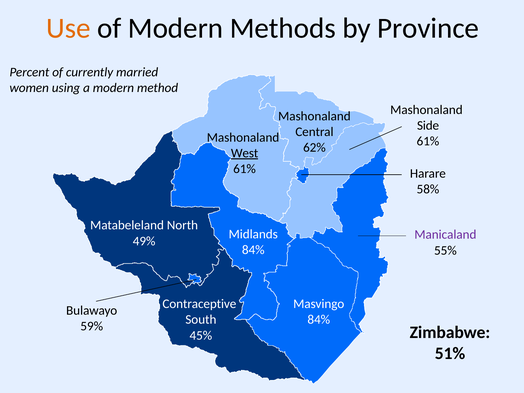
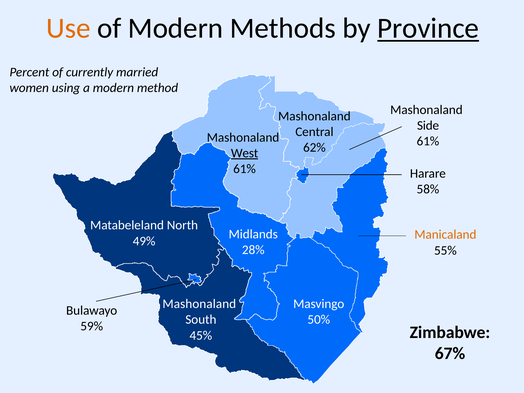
Province underline: none -> present (428, 28)
Manicaland colour: purple -> orange (445, 235)
84%: 84% -> 28% (253, 250)
Contraceptive: Contraceptive -> Mashonaland (199, 304)
84%: 84% -> 50% (319, 320)
51%: 51% -> 67% (450, 353)
